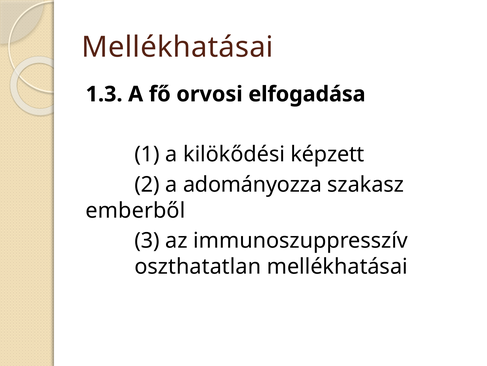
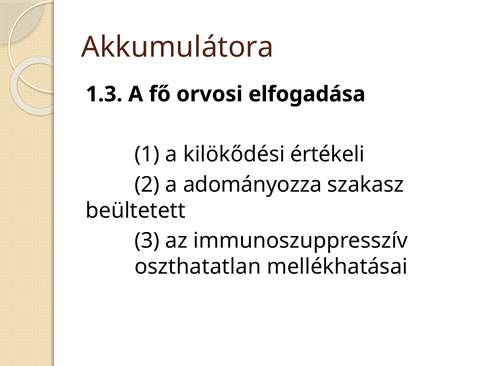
Mellékhatásai: Mellékhatásai -> Akkumulátora (178, 47)
képzett: képzett -> értékeli (328, 154)
emberből: emberből -> beültetett (136, 210)
